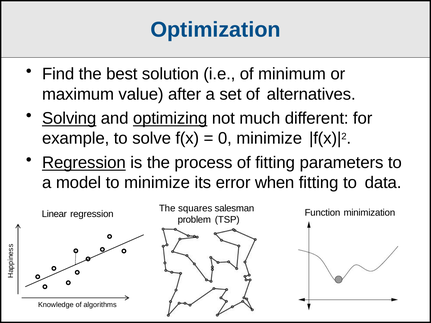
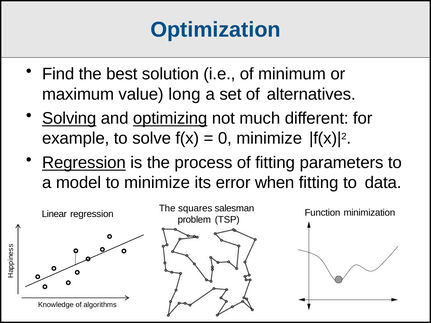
after: after -> long (184, 94)
